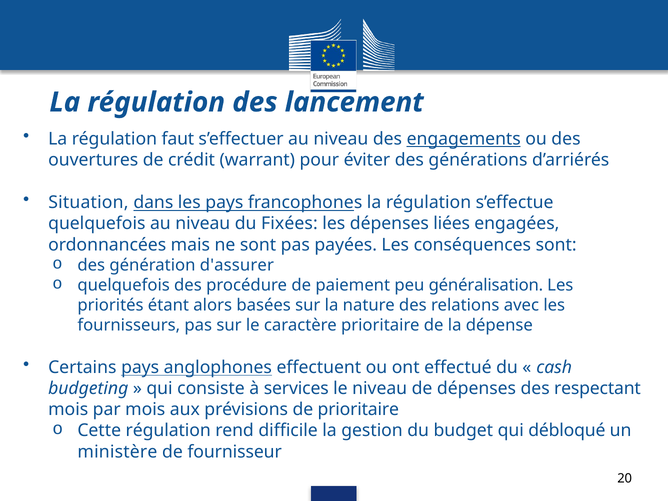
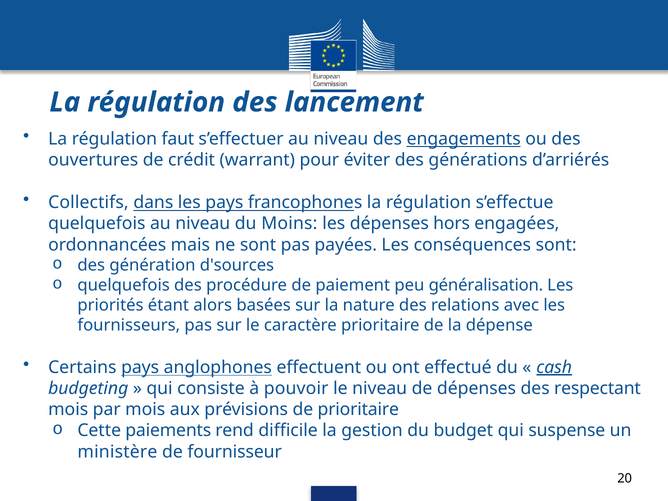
Situation: Situation -> Collectifs (88, 202)
Fixées: Fixées -> Moins (289, 224)
liées: liées -> hors (452, 224)
d'assurer: d'assurer -> d'sources (237, 265)
cash underline: none -> present (554, 367)
services: services -> pouvoir (296, 388)
Cette régulation: régulation -> paiements (168, 431)
débloqué: débloqué -> suspense (567, 431)
